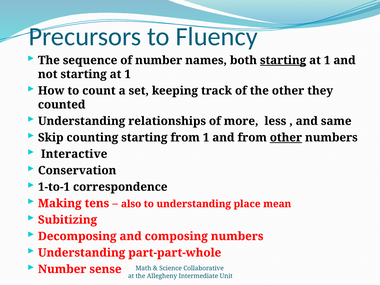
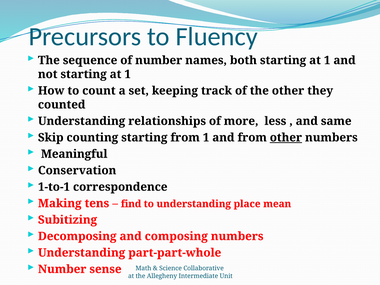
starting underline: present -> none (283, 60)
Interactive: Interactive -> Meaningful (74, 154)
also: also -> find (131, 204)
